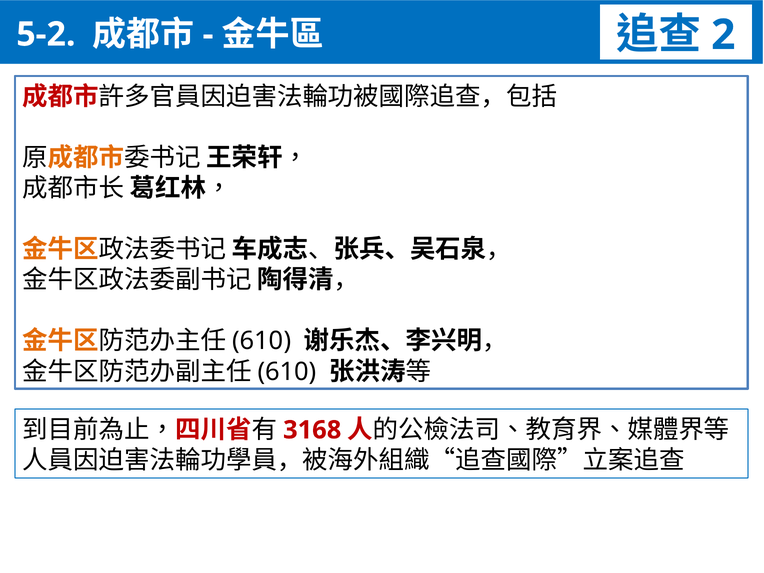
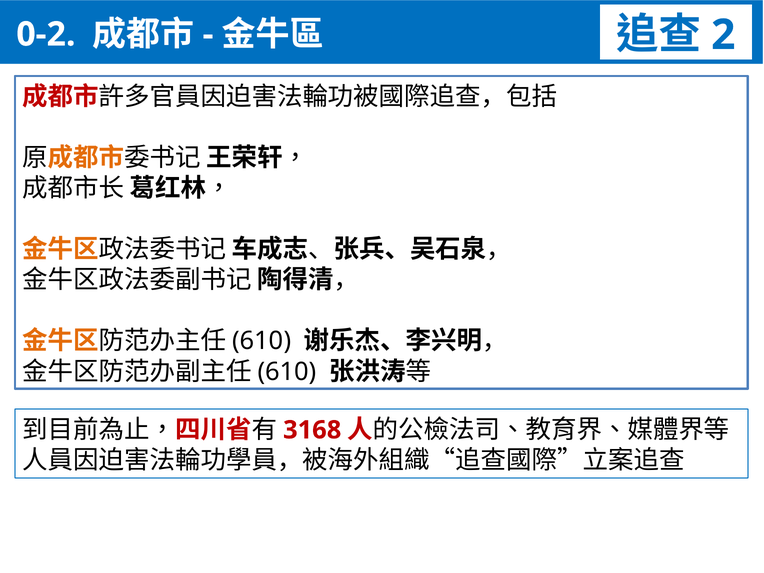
5-2: 5-2 -> 0-2 (46, 34)
